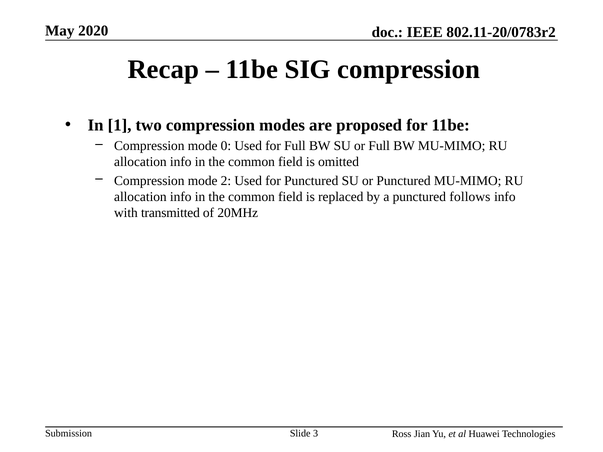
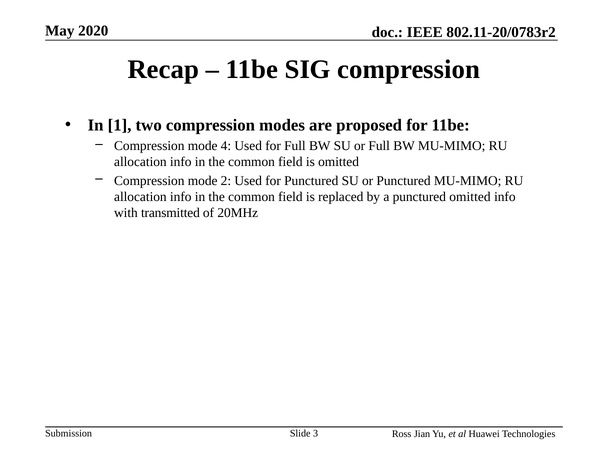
0: 0 -> 4 (226, 146)
punctured follows: follows -> omitted (470, 197)
